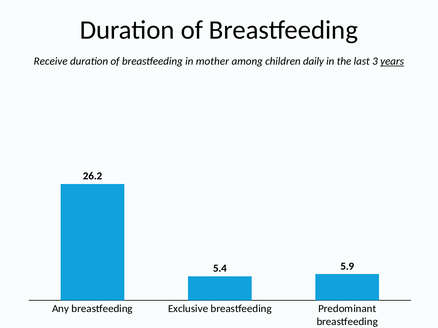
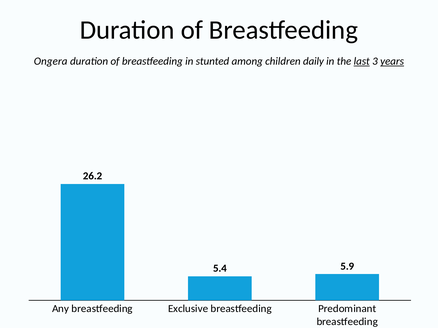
Receive: Receive -> Ongera (51, 61)
mother: mother -> stunted (212, 61)
last underline: none -> present (362, 61)
